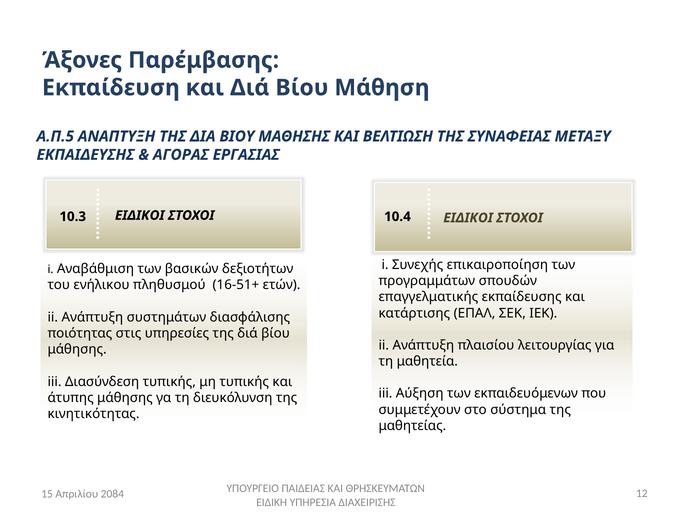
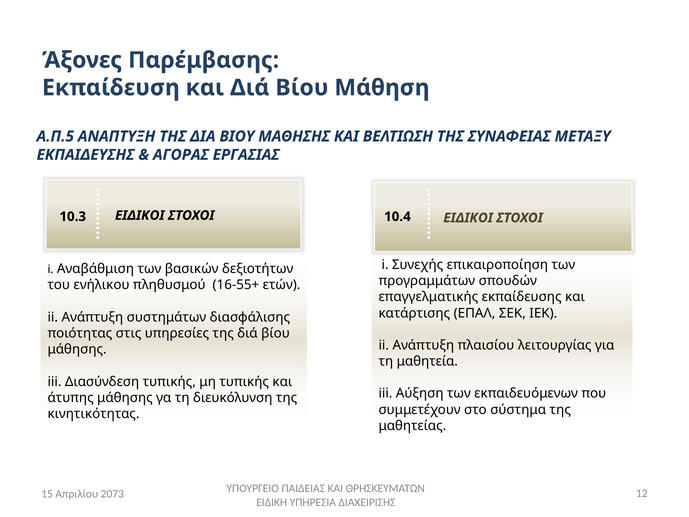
16-51+: 16-51+ -> 16-55+ (236, 285)
2084: 2084 -> 2073 (112, 493)
